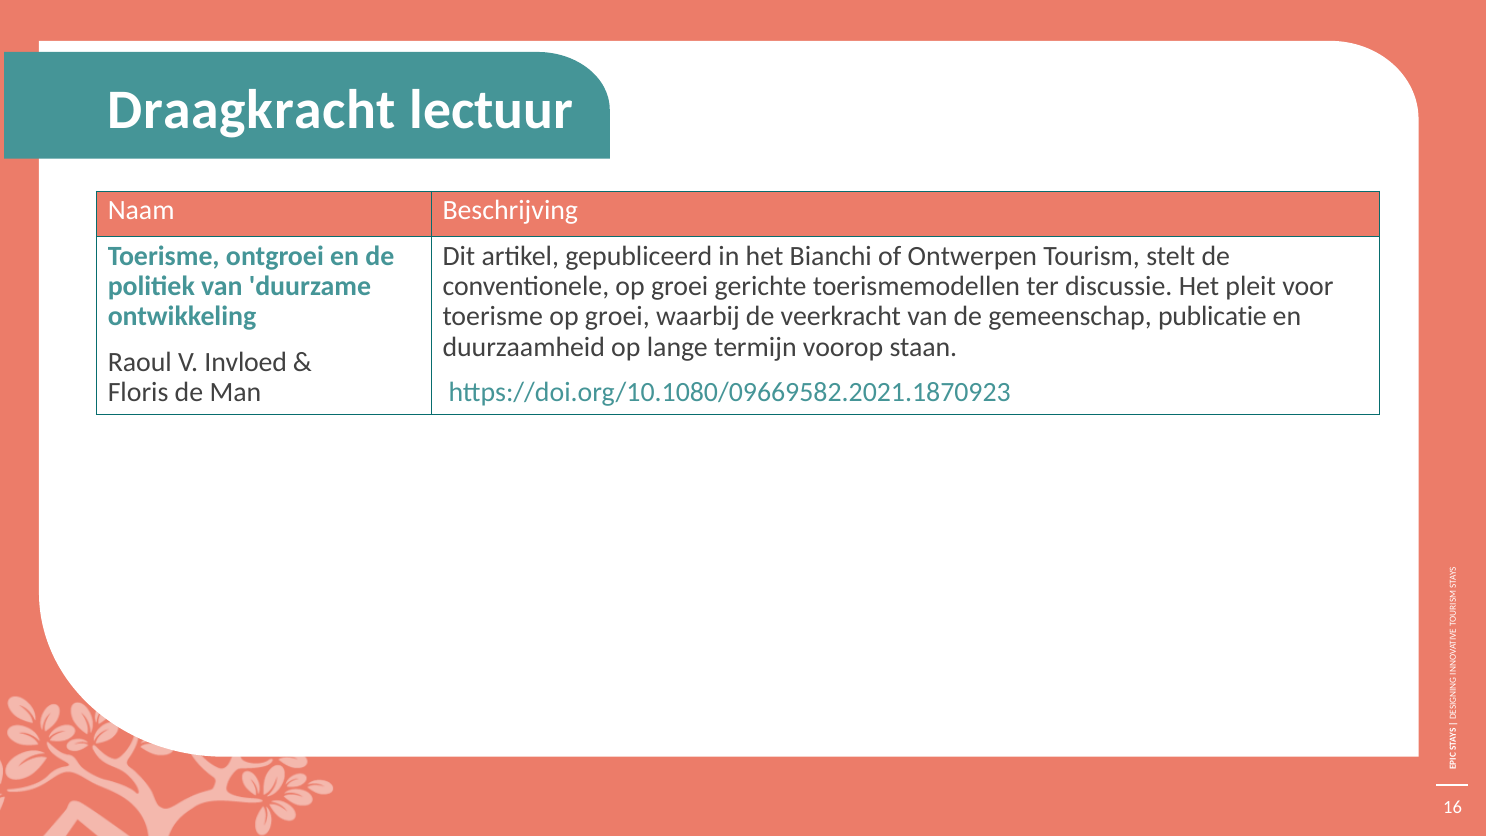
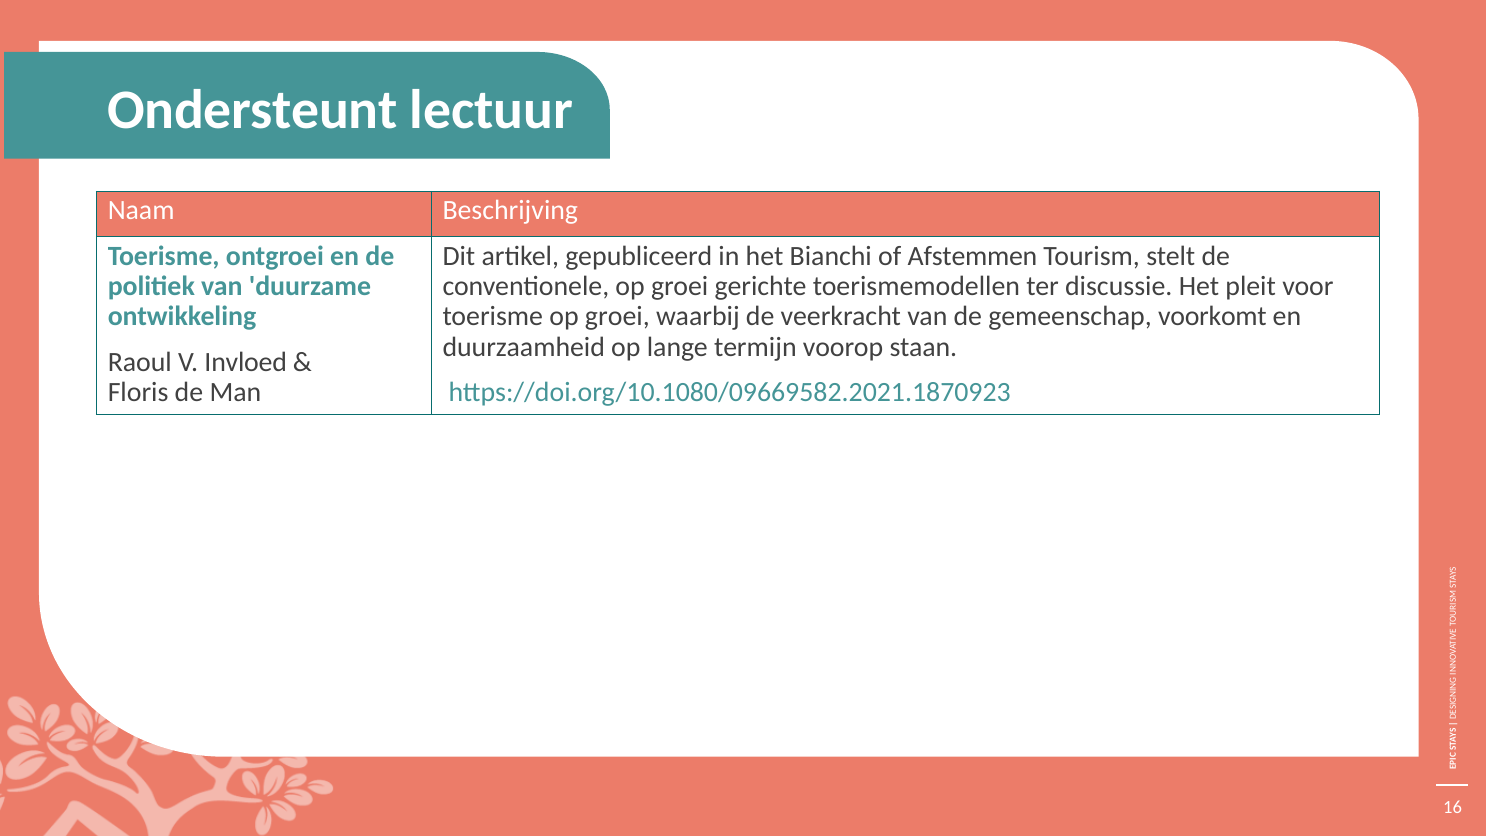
Draagkracht: Draagkracht -> Ondersteunt (252, 110)
Ontwerpen: Ontwerpen -> Afstemmen (973, 256)
publicatie: publicatie -> voorkomt (1212, 317)
